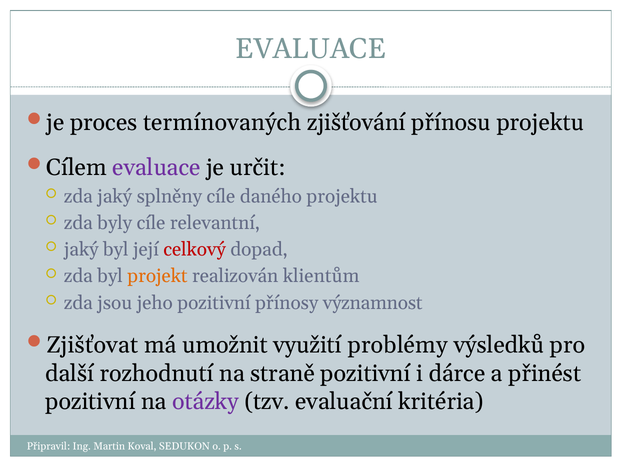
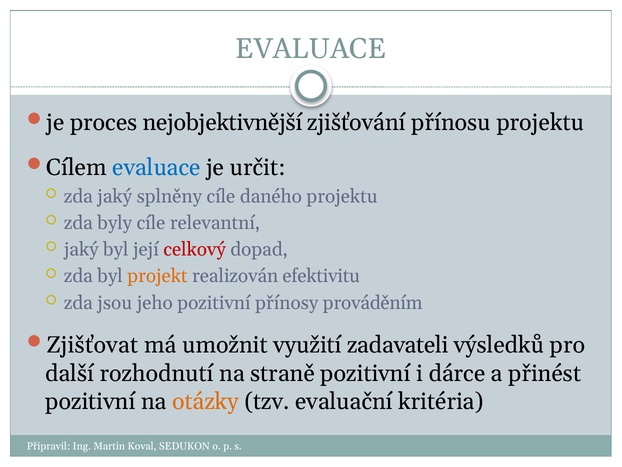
termínovaných: termínovaných -> nejobjektivnější (222, 123)
evaluace colour: purple -> blue (156, 167)
klientům: klientům -> efektivitu (321, 276)
významnost: významnost -> prováděním (373, 302)
problémy: problémy -> zadavateli (398, 345)
otázky colour: purple -> orange (206, 401)
